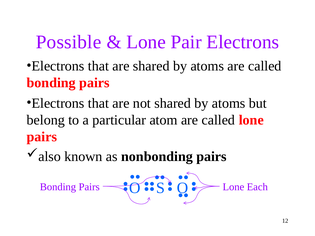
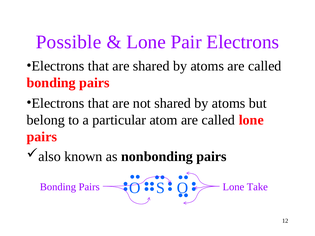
Each: Each -> Take (257, 187)
